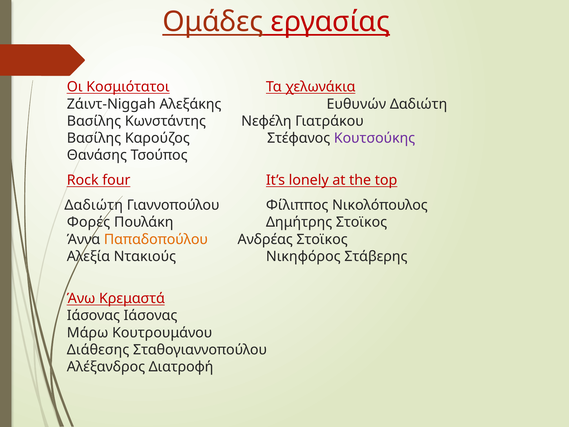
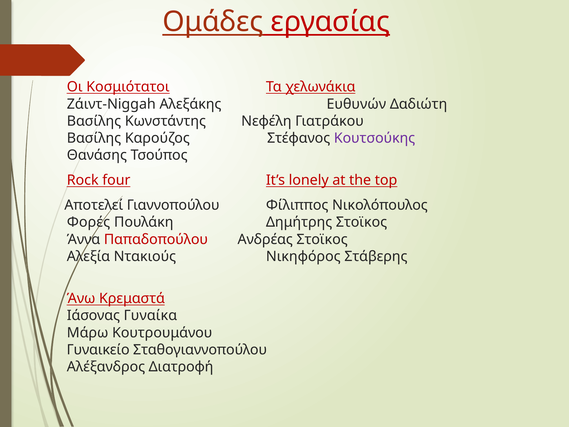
Δαδιώτη: Δαδιώτη -> Αποτελεί (94, 205)
Παπαδοπούλου colour: orange -> red (156, 239)
Ιάσονας Ιάσονας: Ιάσονας -> Γυναίκα (150, 315)
Διάθεσης: Διάθεσης -> Γυναικείο (98, 350)
